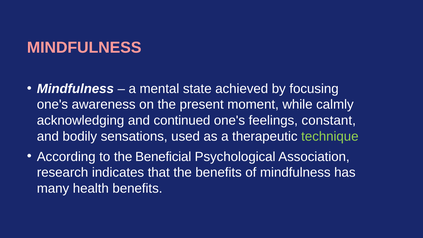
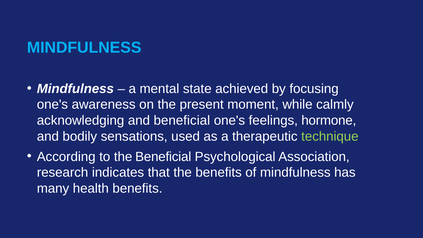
MINDFULNESS colour: pink -> light blue (84, 48)
and continued: continued -> beneficial (182, 120)
constant: constant -> hormone (329, 120)
